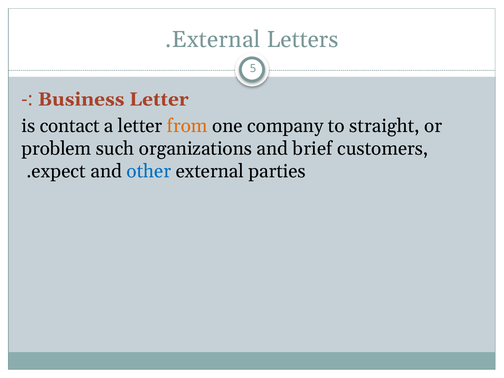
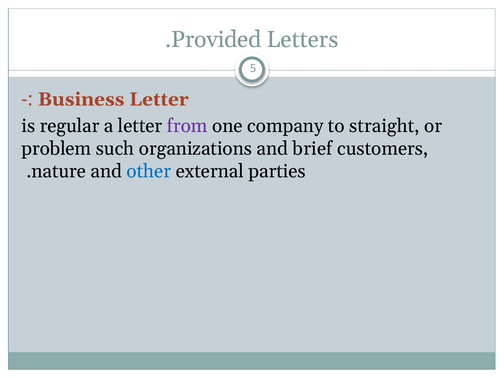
External: External -> Provided (216, 40)
contact: contact -> regular (70, 126)
from colour: orange -> purple (187, 126)
expect: expect -> nature (59, 171)
